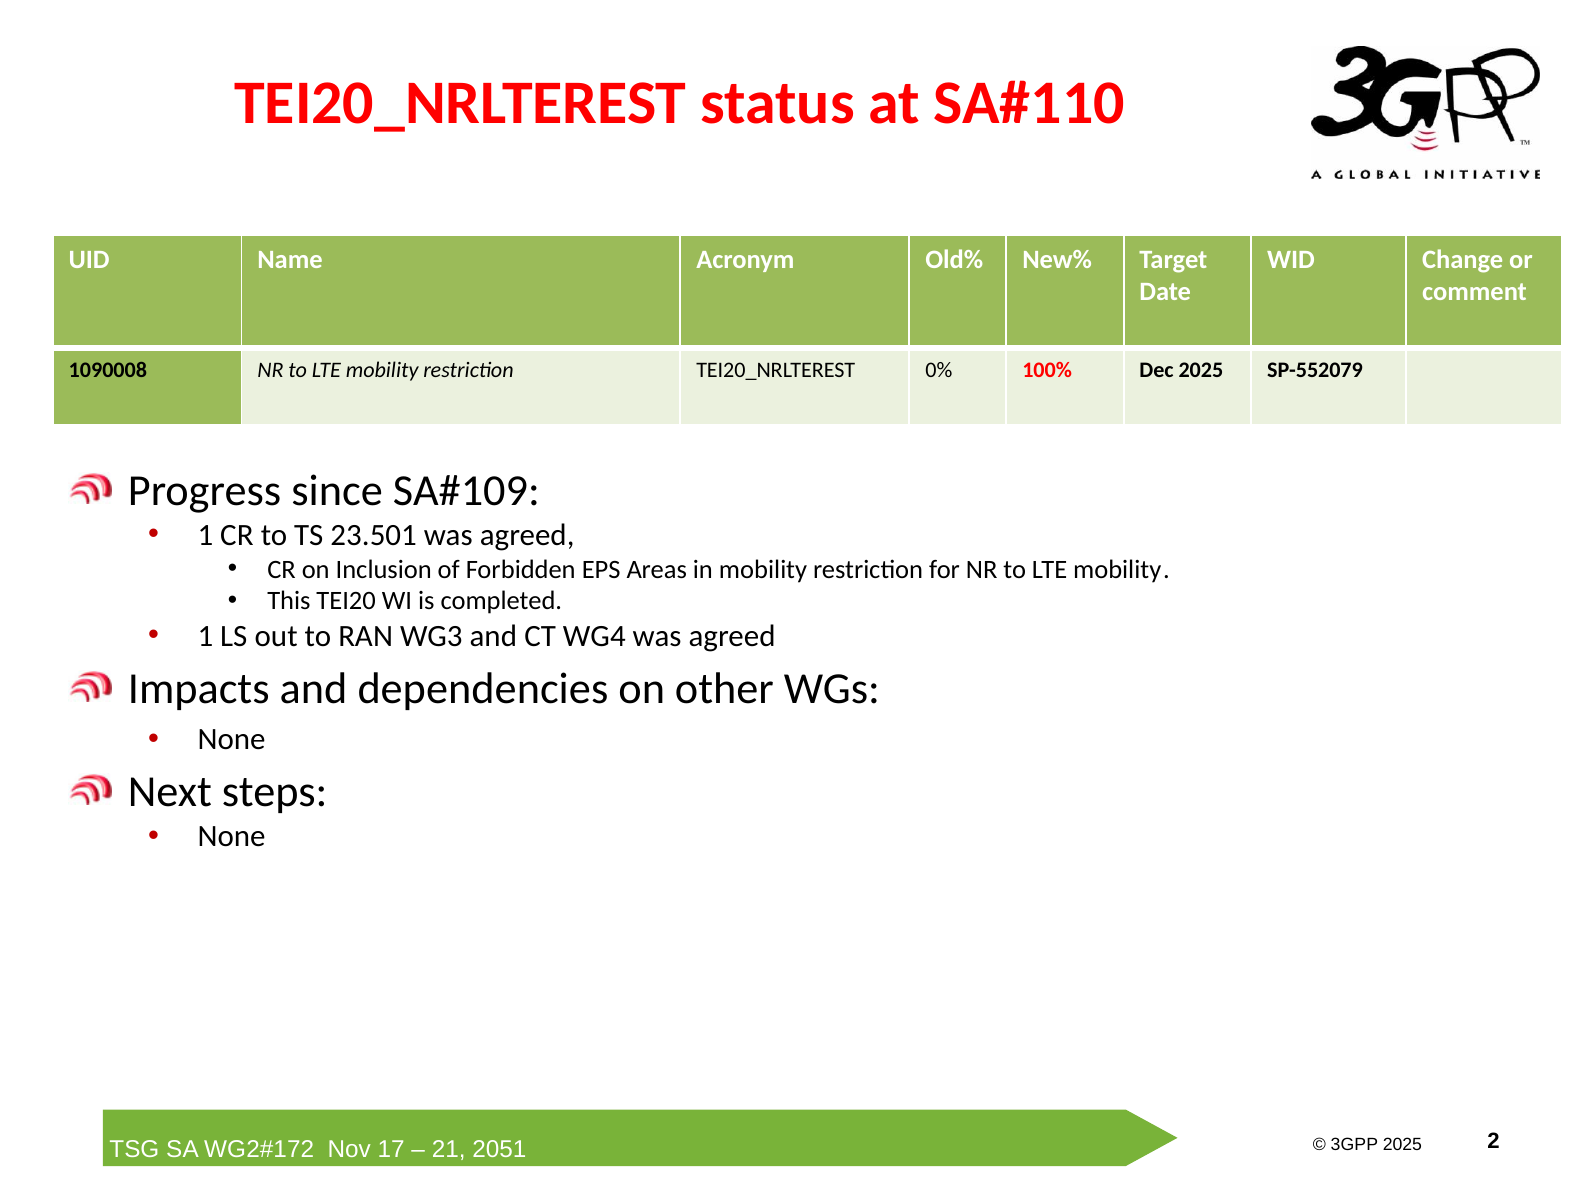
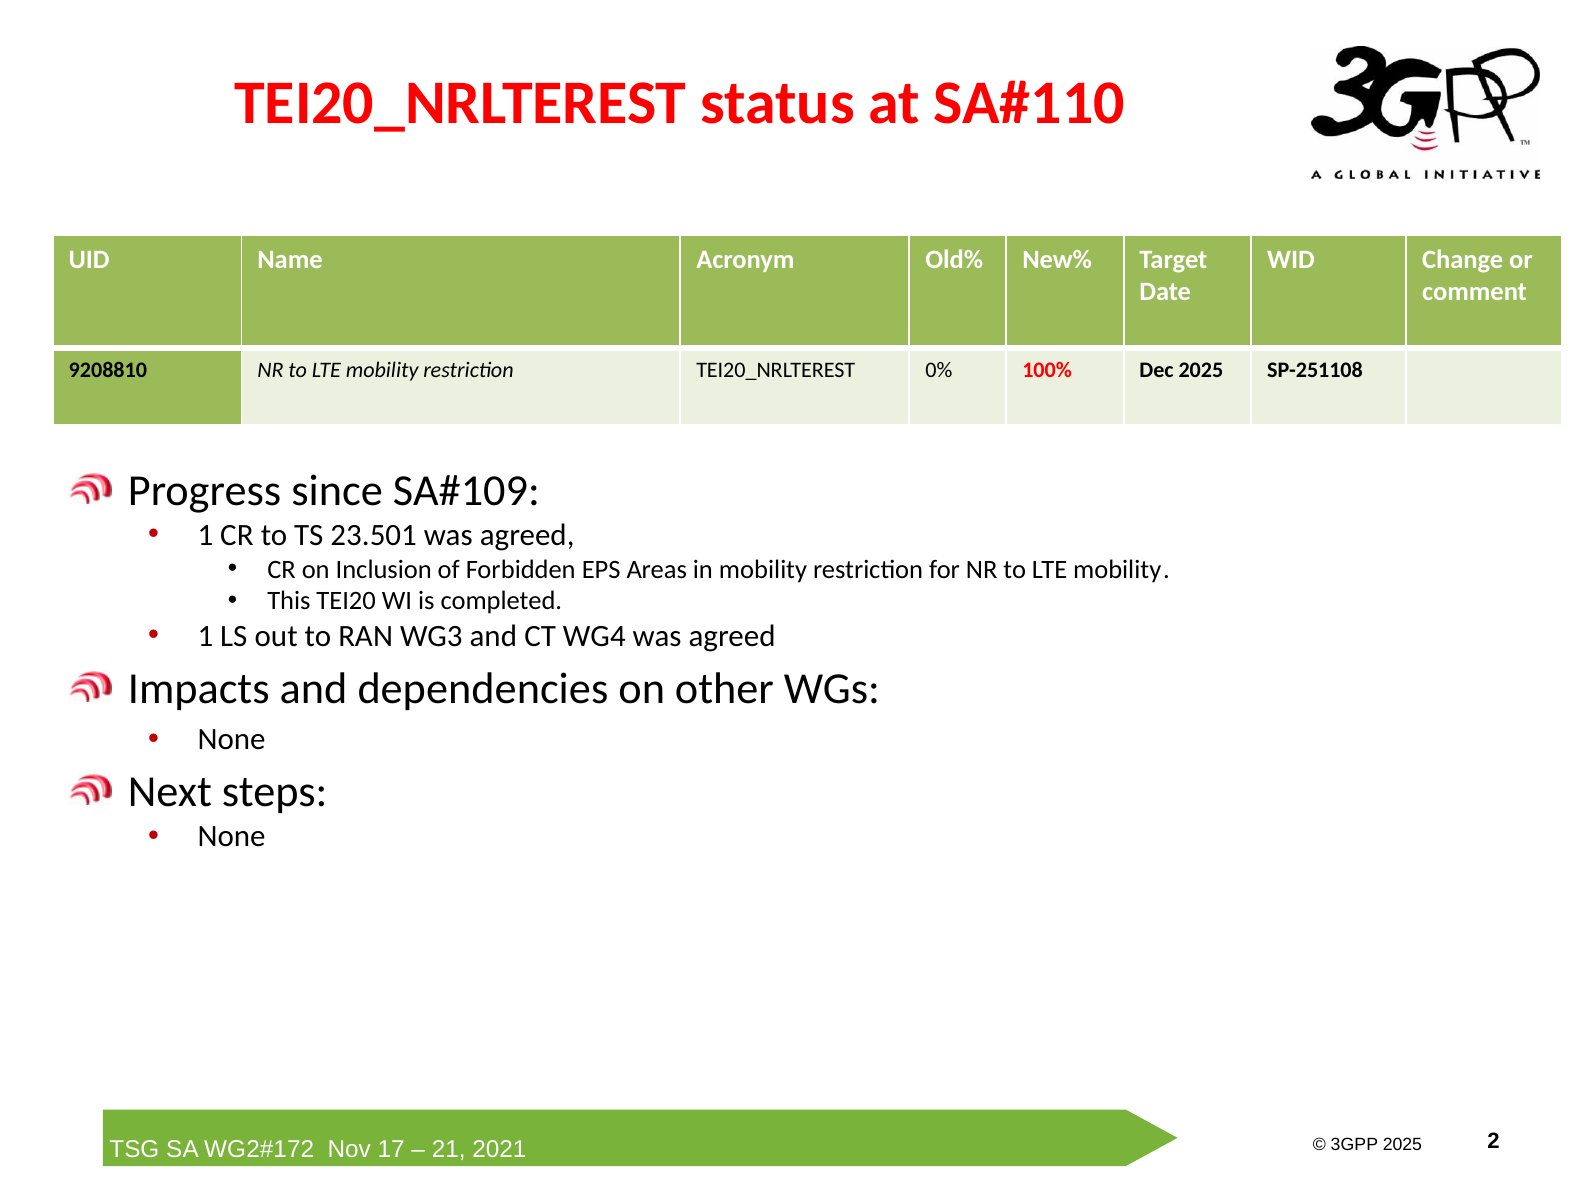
1090008: 1090008 -> 9208810 (108, 370)
SP-552079: SP-552079 -> SP-251108 (1315, 370)
2051: 2051 -> 2021 (499, 1150)
